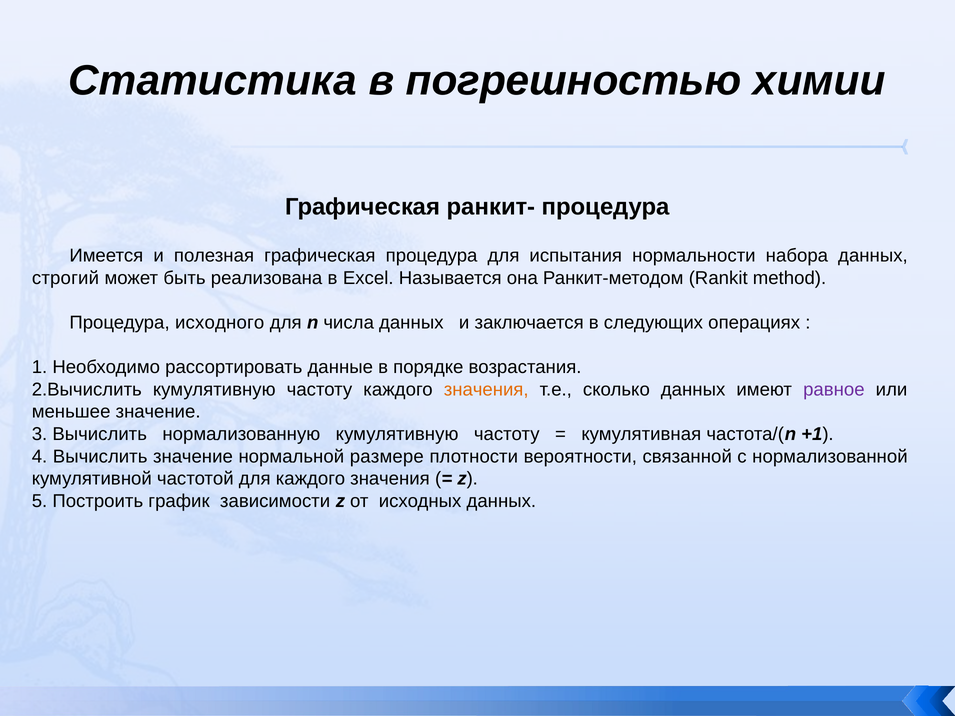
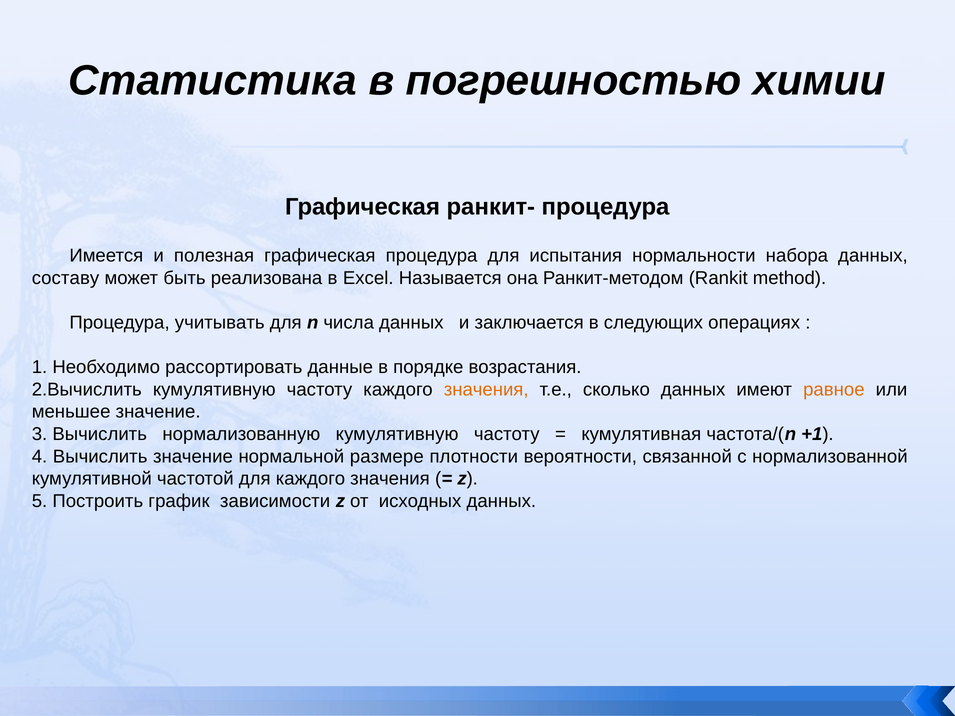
строгий: строгий -> составу (66, 278)
исходного: исходного -> учитывать (220, 323)
равное colour: purple -> orange (834, 390)
